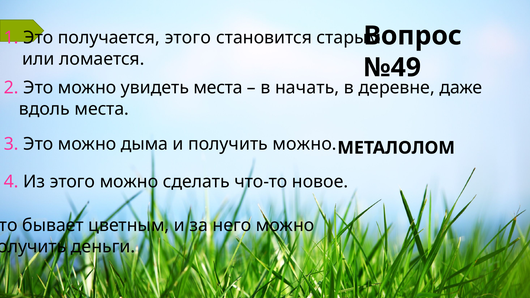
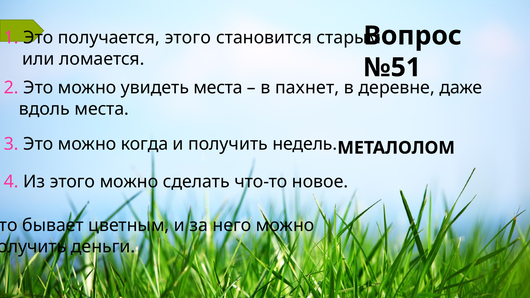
№49: №49 -> №51 (392, 68)
начать: начать -> пахнет (307, 88)
дыма: дыма -> когда (145, 144)
получить можно: можно -> недель (305, 144)
